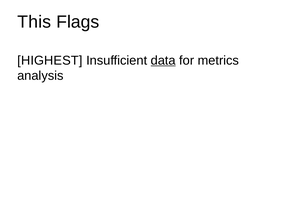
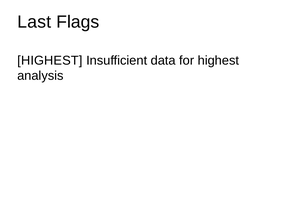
This: This -> Last (34, 22)
data underline: present -> none (163, 60)
for metrics: metrics -> highest (218, 60)
